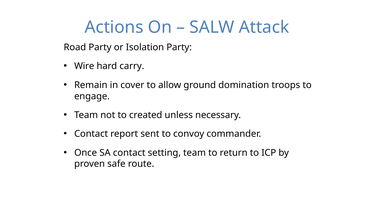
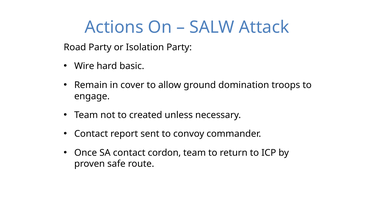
carry: carry -> basic (132, 66)
setting: setting -> cordon (164, 153)
